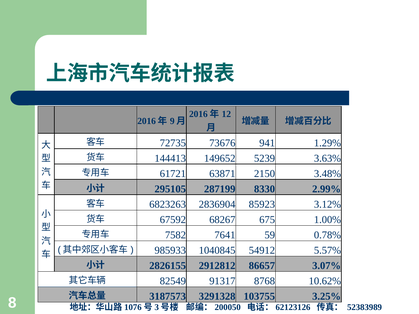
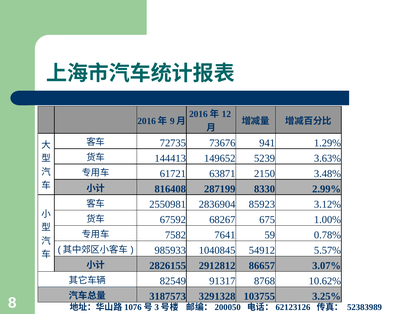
295105: 295105 -> 816408 (170, 189)
6823263: 6823263 -> 2550981 (168, 205)
